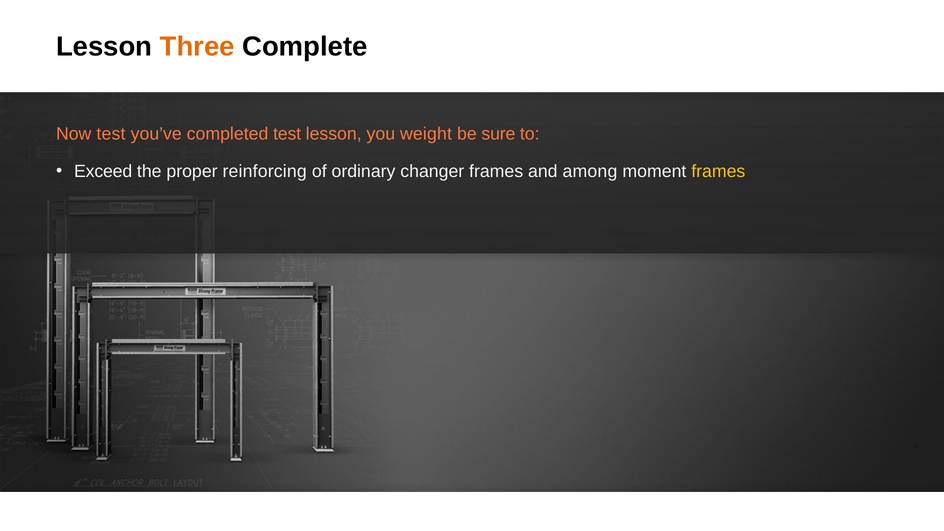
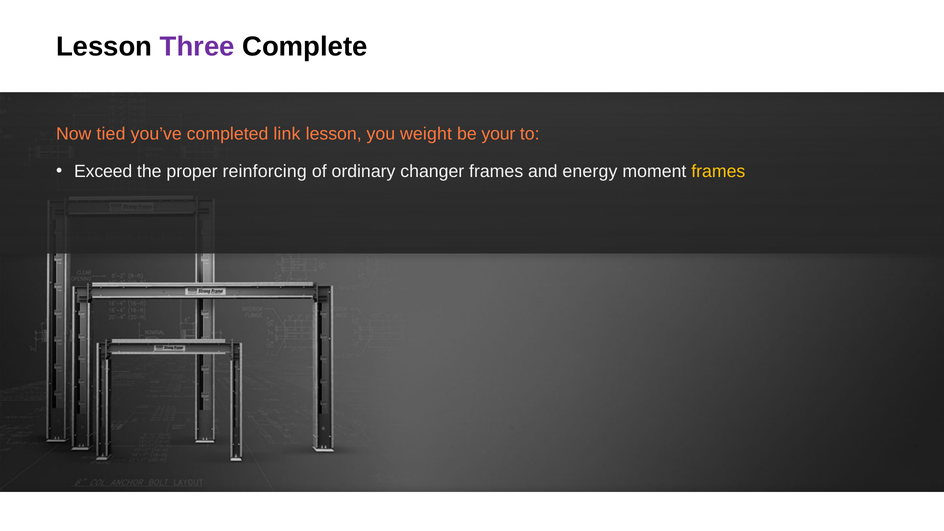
Three colour: orange -> purple (197, 47)
Now test: test -> tied (111, 134)
completed test: test -> link (287, 134)
sure: sure -> your (498, 134)
among: among -> energy (590, 171)
